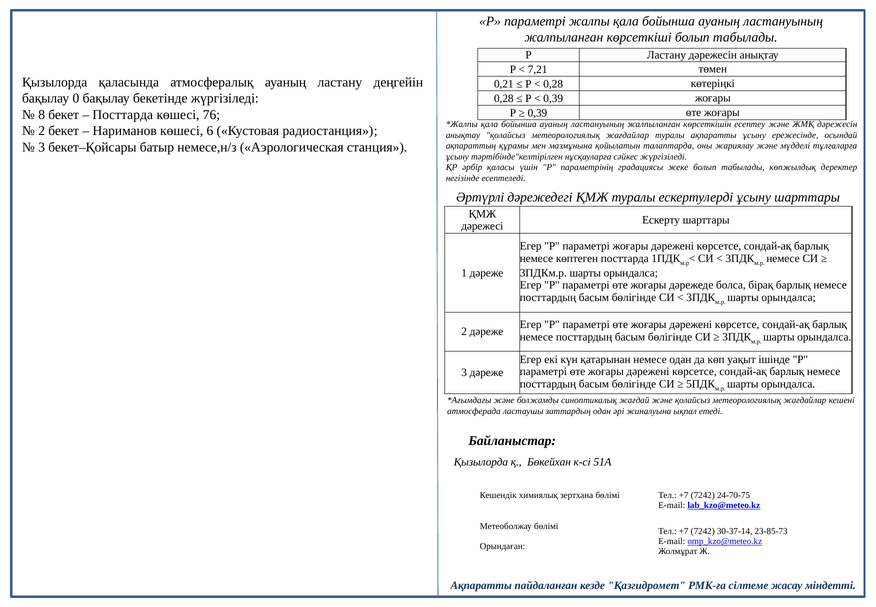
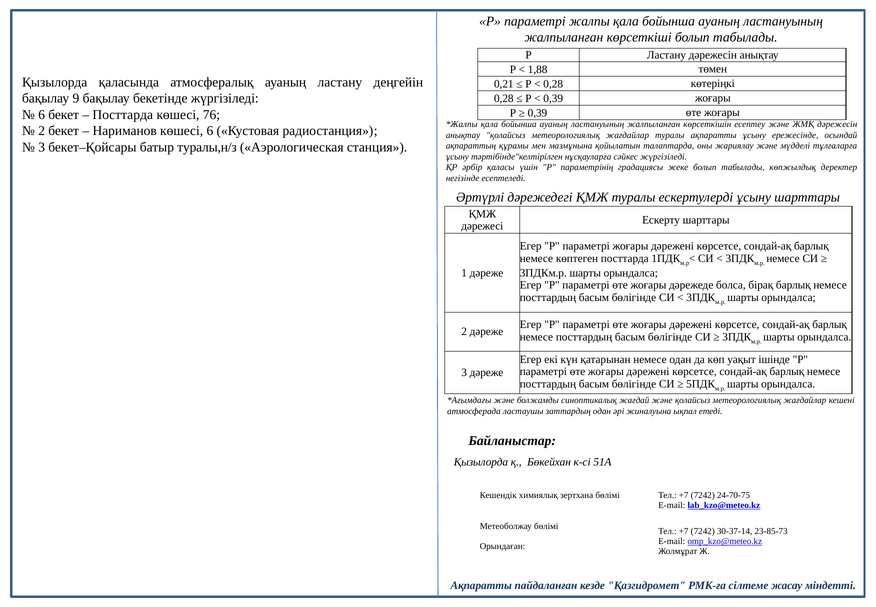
7,21: 7,21 -> 1,88 (538, 69)
0: 0 -> 9 (76, 98)
8: 8 -> 6 (42, 115)
немесе,н/з: немесе,н/з -> туралы,н/з (207, 147)
